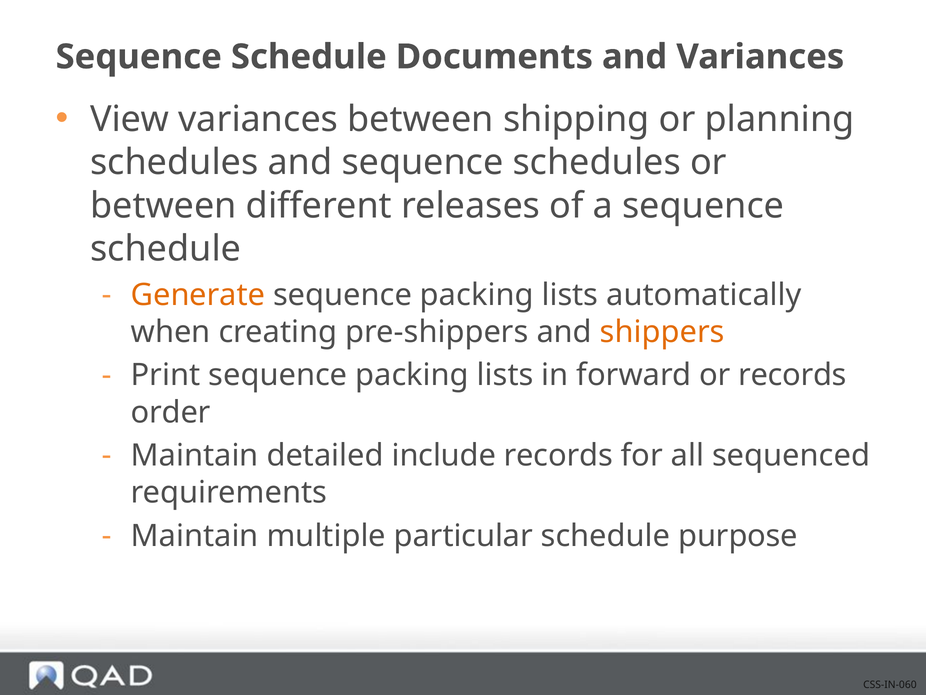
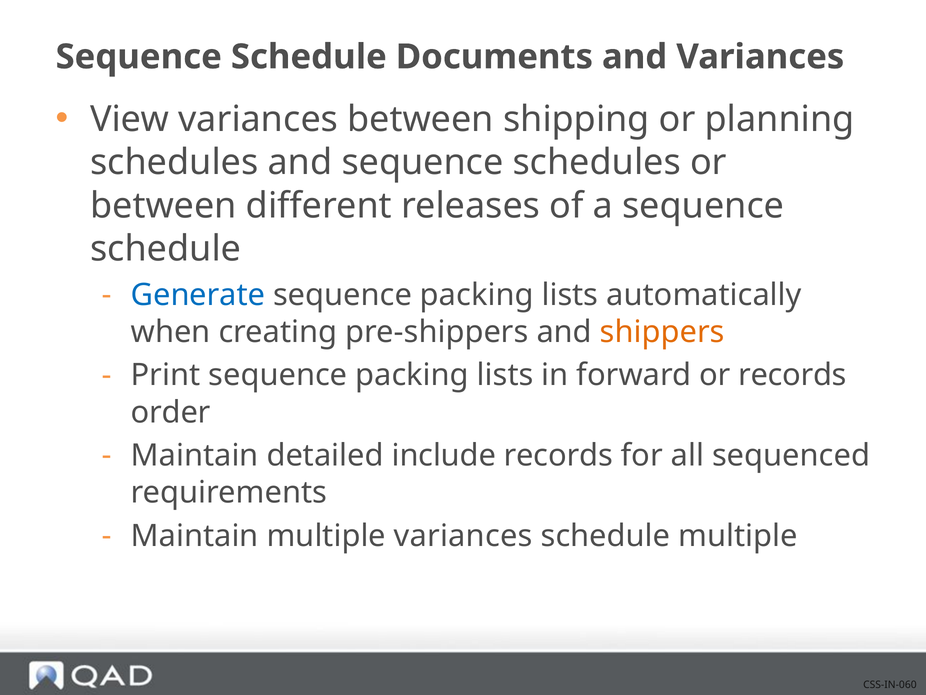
Generate colour: orange -> blue (198, 295)
multiple particular: particular -> variances (463, 535)
schedule purpose: purpose -> multiple (738, 535)
